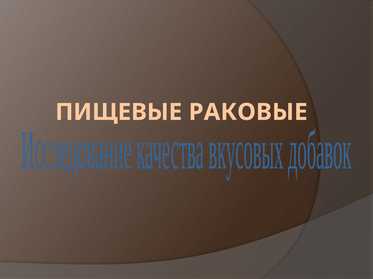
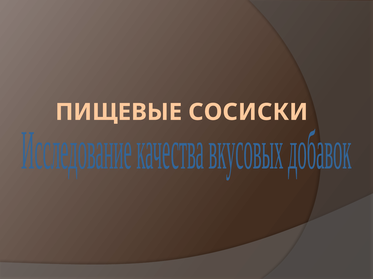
РАКОВЫЕ: РАКОВЫЕ -> СОСИСКИ (248, 112)
